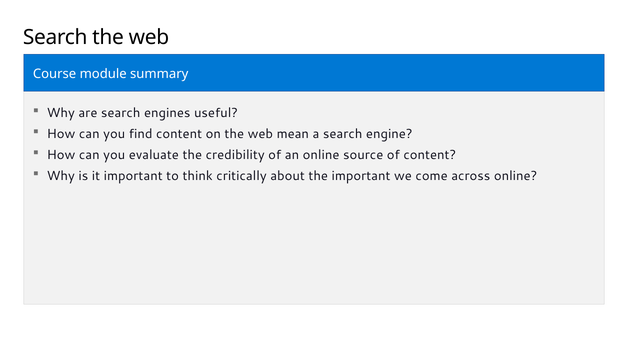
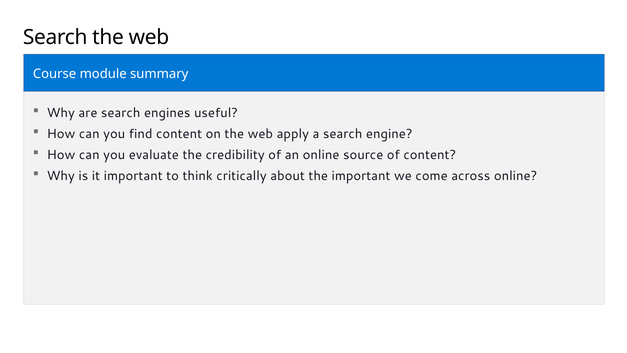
mean: mean -> apply (293, 134)
